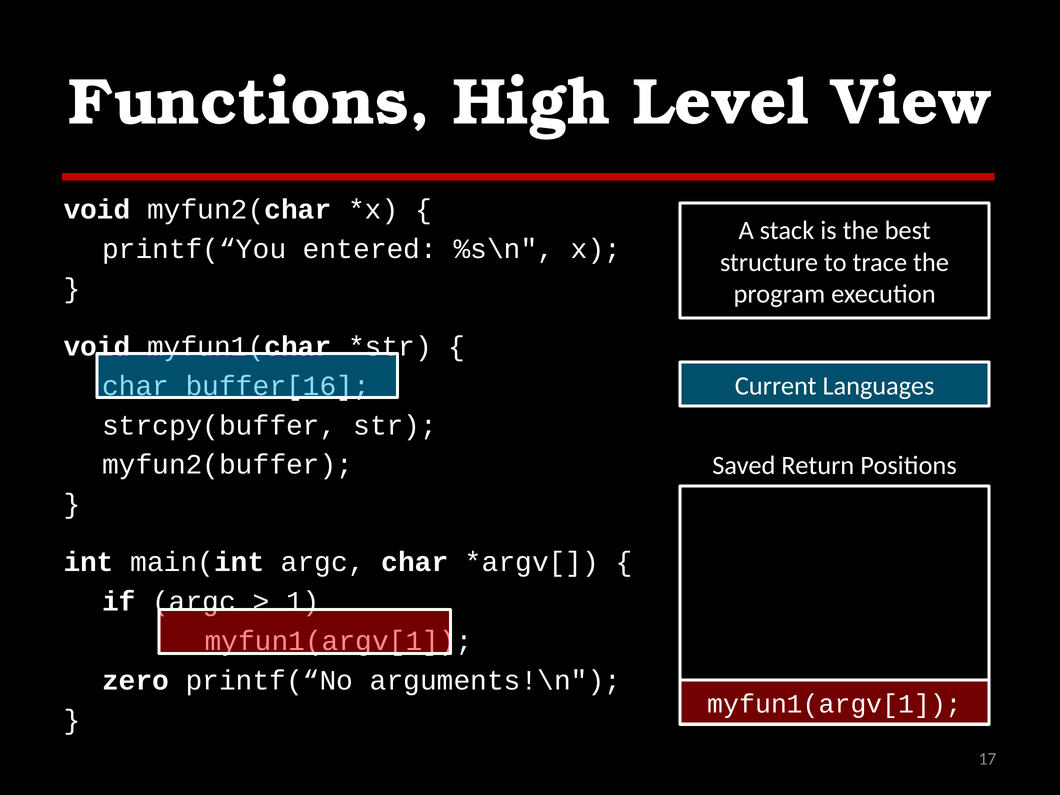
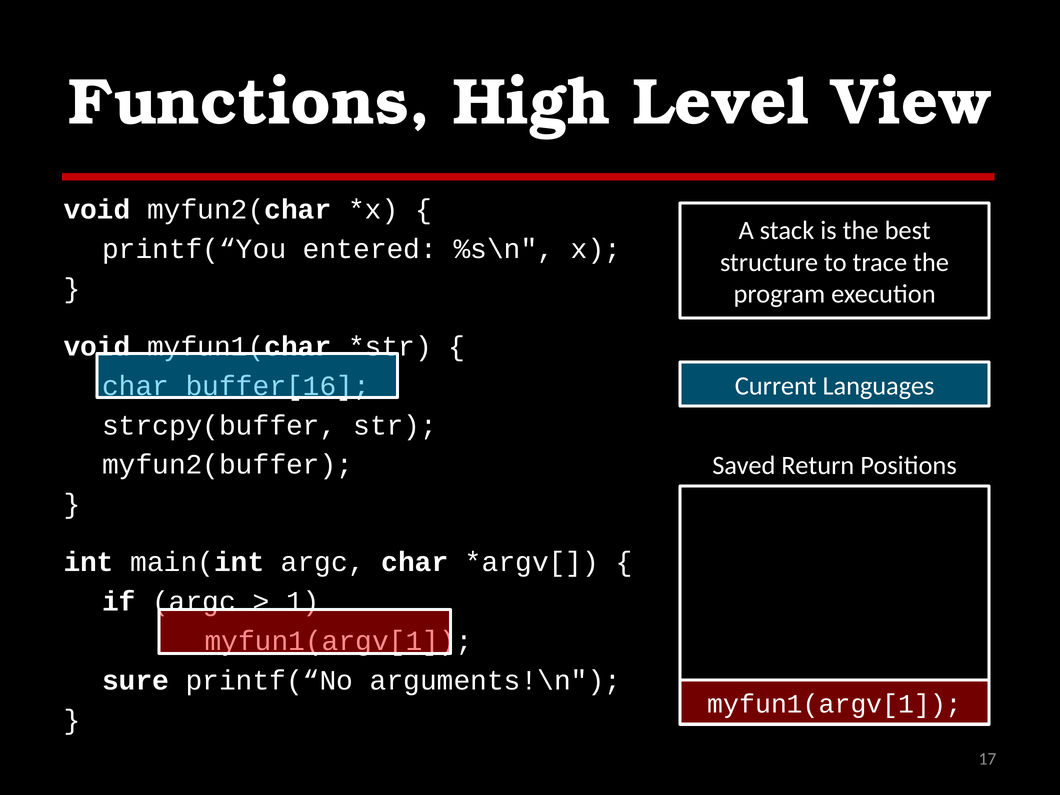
zero: zero -> sure (136, 681)
